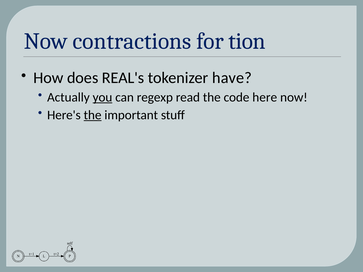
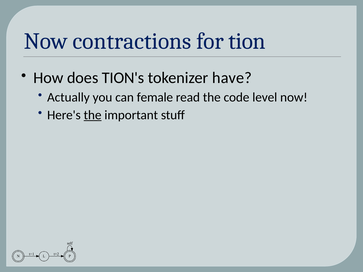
REAL's: REAL's -> TION's (123, 78)
you underline: present -> none (102, 97)
regexp: regexp -> female (155, 97)
here: here -> level (265, 97)
